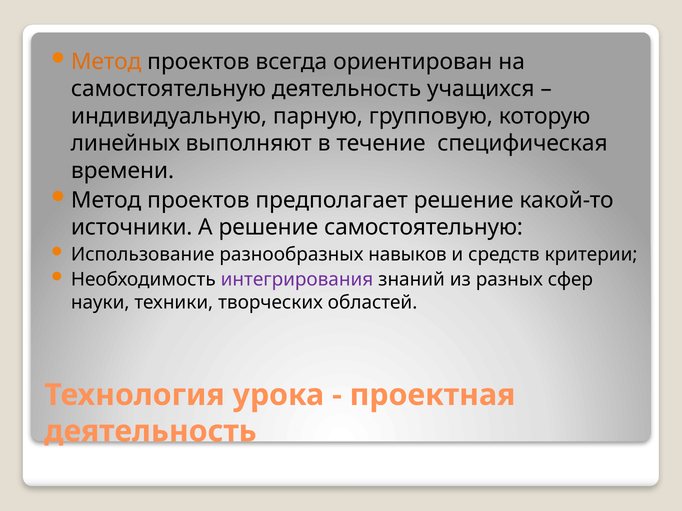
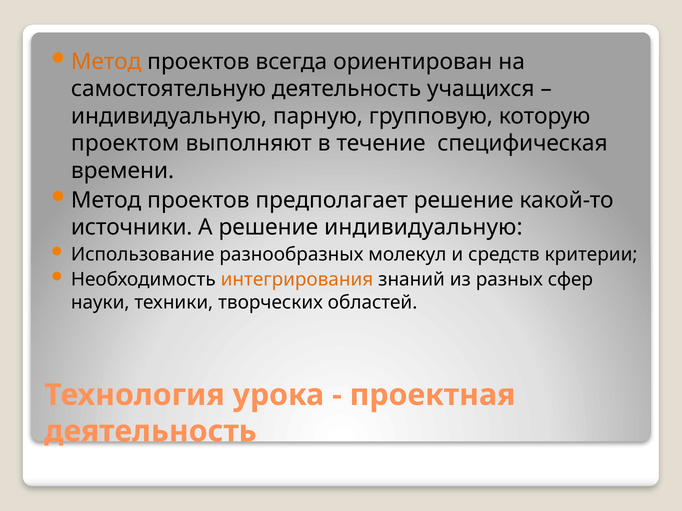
линейных: линейных -> проектом (125, 143)
решение самостоятельную: самостоятельную -> индивидуальную (423, 228)
навыков: навыков -> молекул (407, 255)
интегрирования colour: purple -> orange (297, 280)
